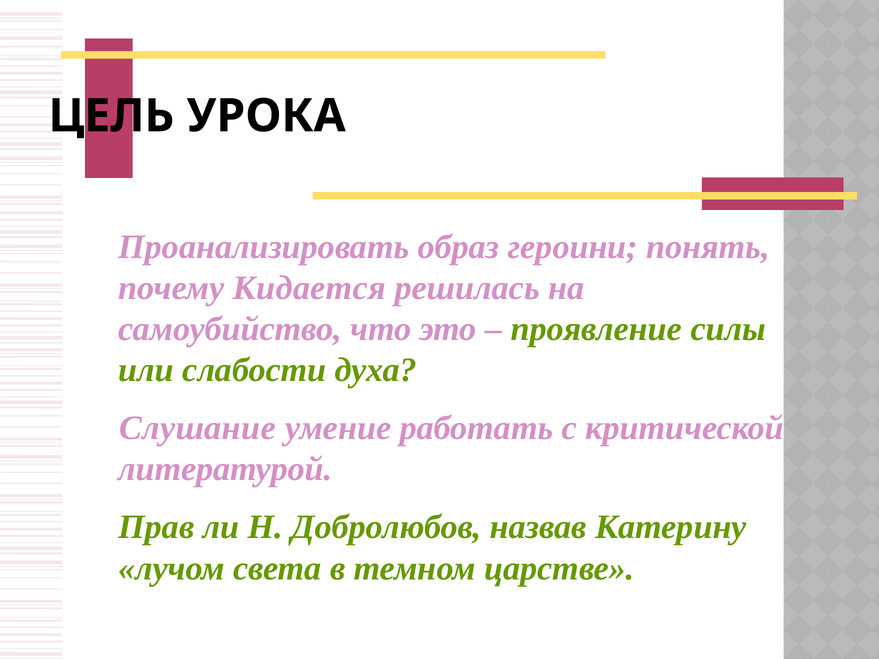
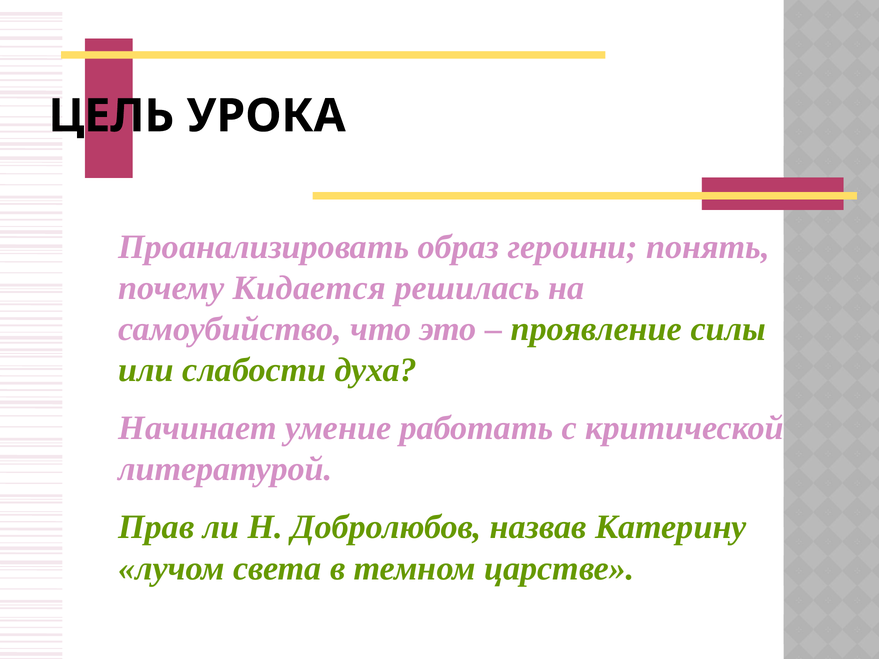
Слушание: Слушание -> Начинает (198, 428)
